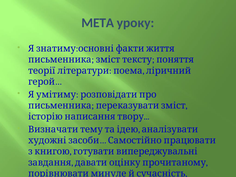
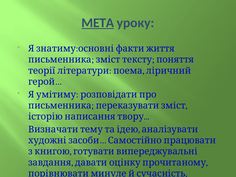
МЕТА underline: none -> present (98, 23)
